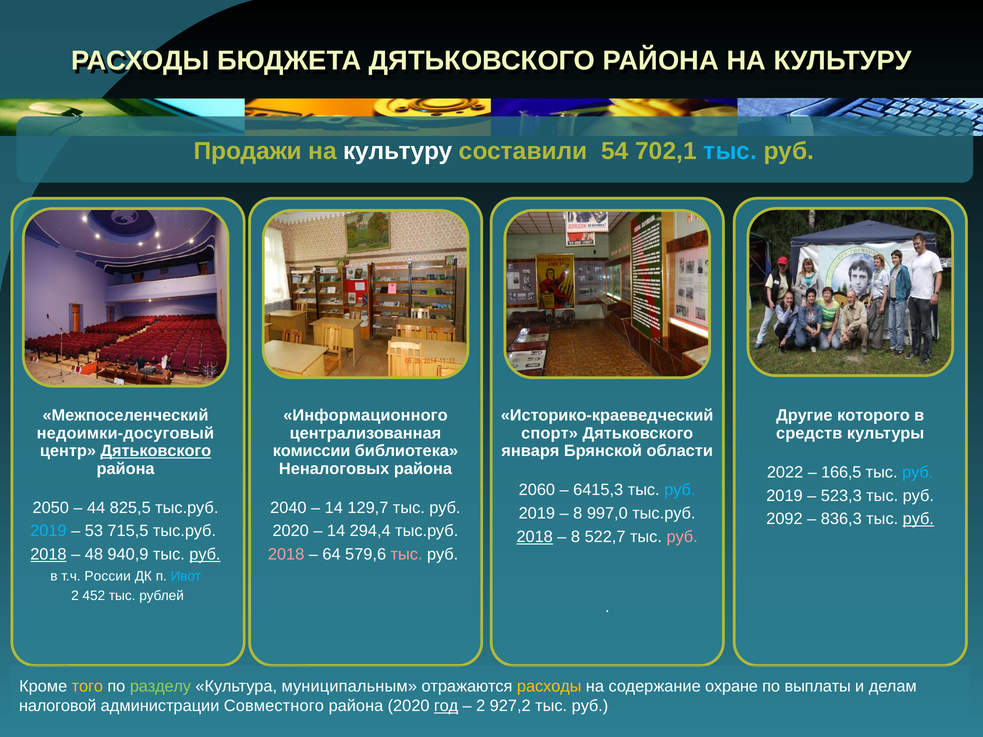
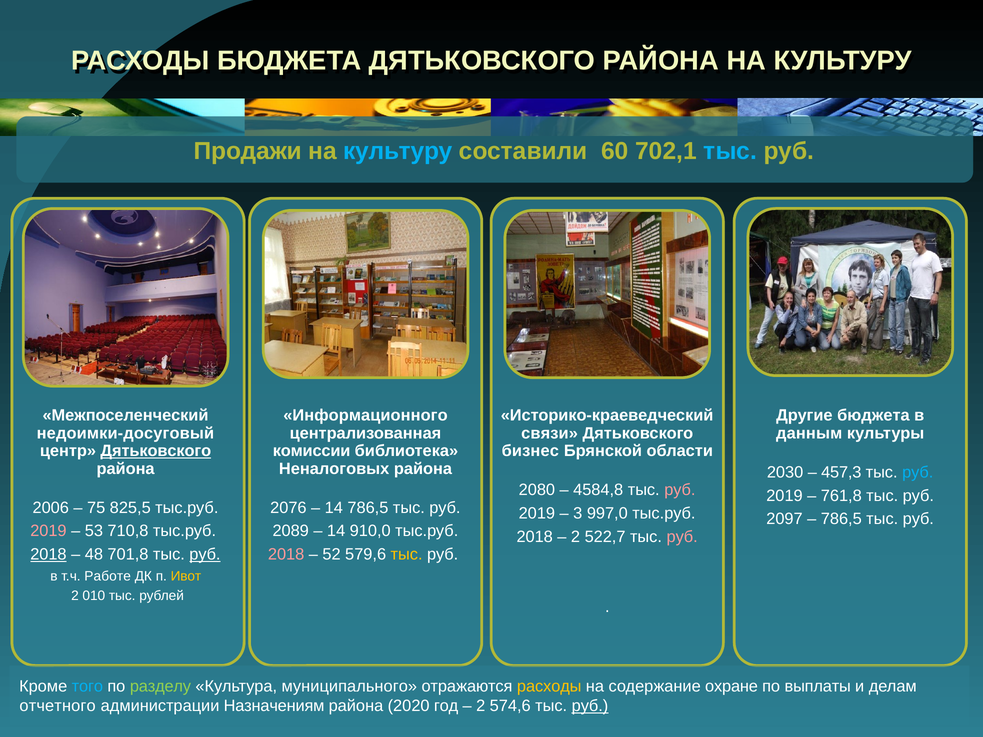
культуру colour: white -> light blue (398, 151)
54: 54 -> 60 (615, 151)
Другие которого: которого -> бюджета (873, 416)
спорт: спорт -> связи (550, 433)
средств: средств -> данным (809, 433)
января: января -> бизнес (530, 451)
2022: 2022 -> 2030 (785, 472)
166,5: 166,5 -> 457,3 (841, 472)
2060: 2060 -> 2080 (537, 490)
6415,3: 6415,3 -> 4584,8 (598, 490)
руб colour: light blue -> pink (680, 490)
523,3: 523,3 -> 761,8 (841, 496)
2050: 2050 -> 2006 (51, 508)
44: 44 -> 75 (96, 508)
2040: 2040 -> 2076 (288, 508)
14 129,7: 129,7 -> 786,5 (368, 508)
8: 8 -> 3 (578, 513)
2092: 2092 -> 2097 (785, 519)
836,3: 836,3 -> 786,5 (841, 519)
руб underline: present -> none (918, 519)
2019 colour: light blue -> pink (48, 531)
715,5: 715,5 -> 710,8 (128, 531)
2020: 2020 -> 2089 (291, 531)
294,4: 294,4 -> 910,0 (370, 531)
2018 underline: present -> none (535, 537)
8: 8 -> 2 (576, 537)
940,9: 940,9 -> 701,8 (128, 555)
64: 64 -> 52 (332, 555)
тыс colour: pink -> yellow (407, 555)
России: России -> Работе (108, 577)
Ивот colour: light blue -> yellow (186, 577)
452: 452 -> 010 (94, 596)
того colour: yellow -> light blue (87, 687)
муниципальным: муниципальным -> муниципального (349, 687)
налоговой: налоговой -> отчетного (58, 706)
Совместного: Совместного -> Назначениям (274, 706)
год underline: present -> none (446, 706)
927,2: 927,2 -> 574,6 (510, 706)
руб underline: none -> present (590, 706)
